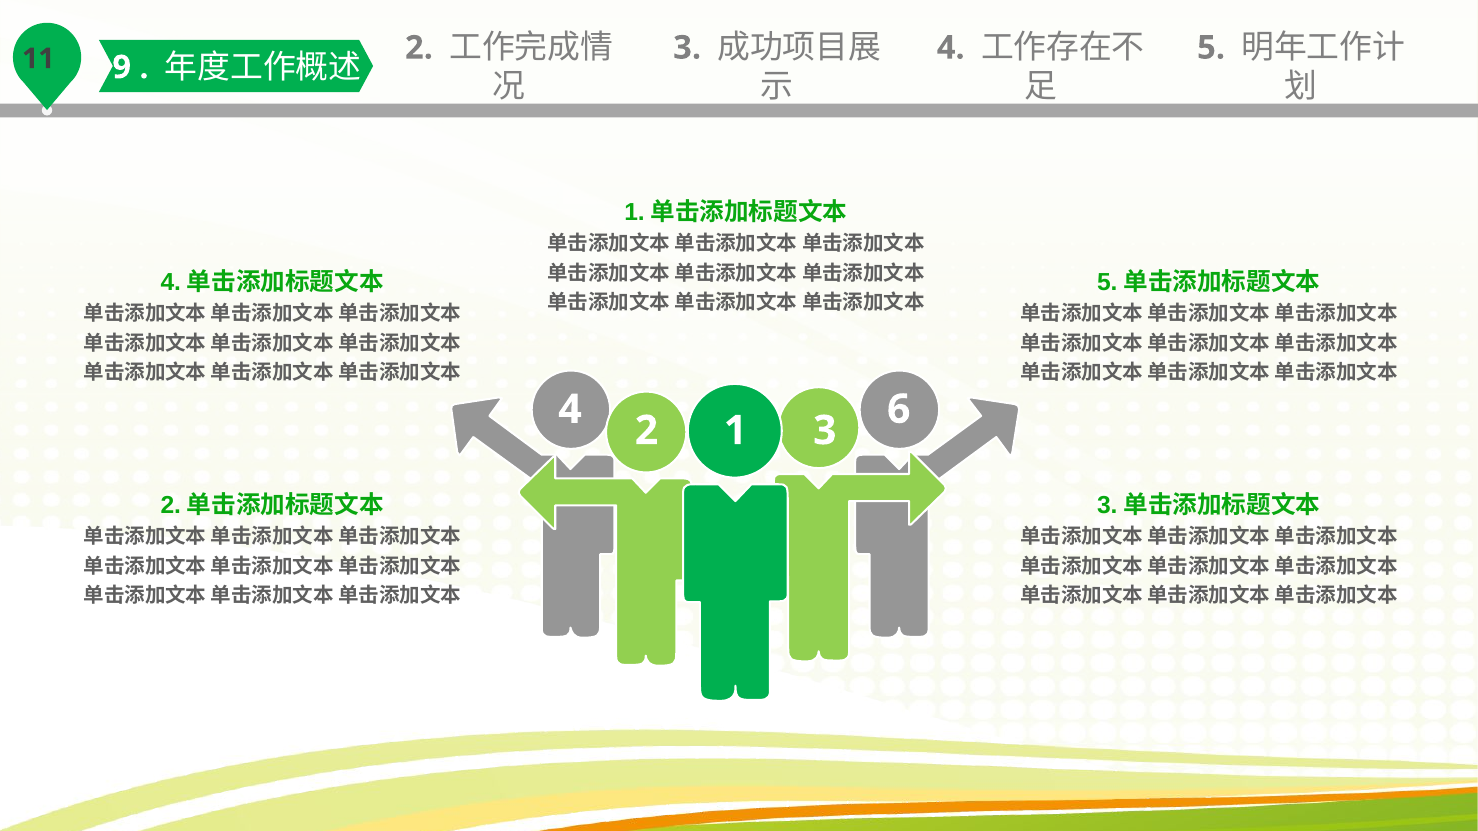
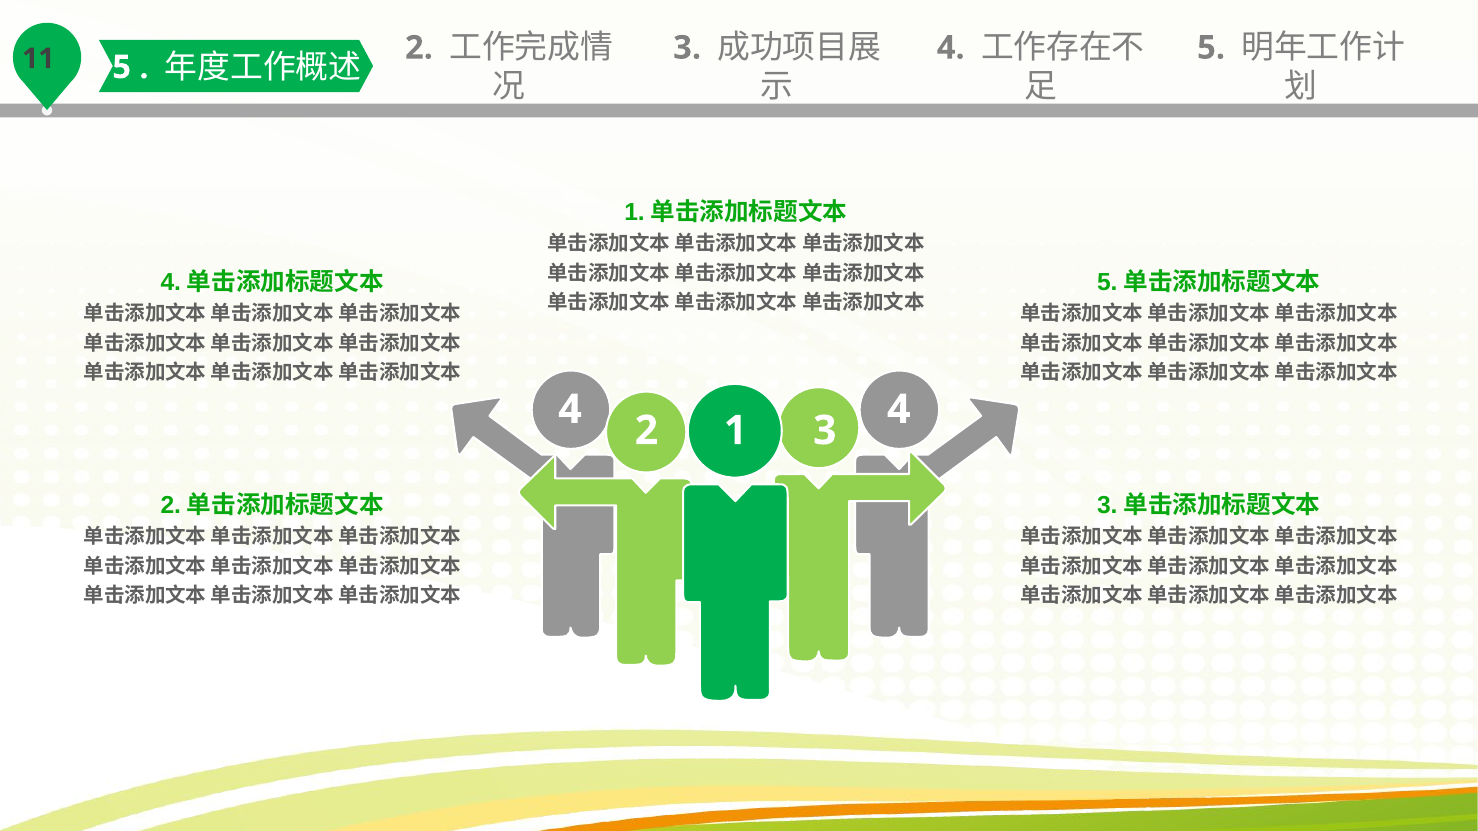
9: 9 -> 5 (122, 67)
4 6: 6 -> 4 (899, 410)
